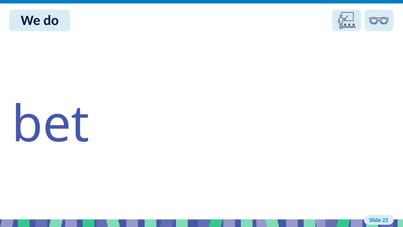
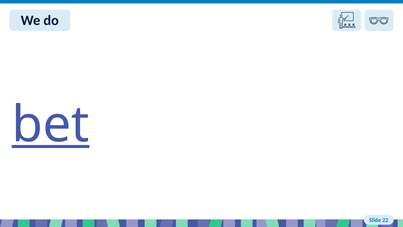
bet underline: none -> present (51, 125)
